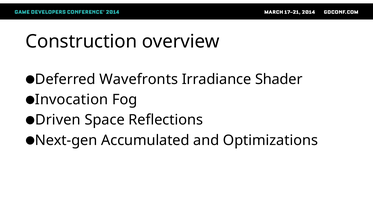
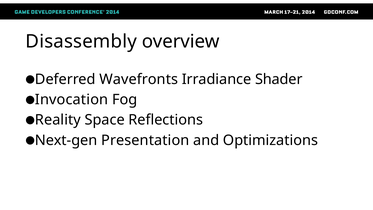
Construction: Construction -> Disassembly (81, 42)
Driven: Driven -> Reality (58, 120)
Accumulated: Accumulated -> Presentation (145, 140)
